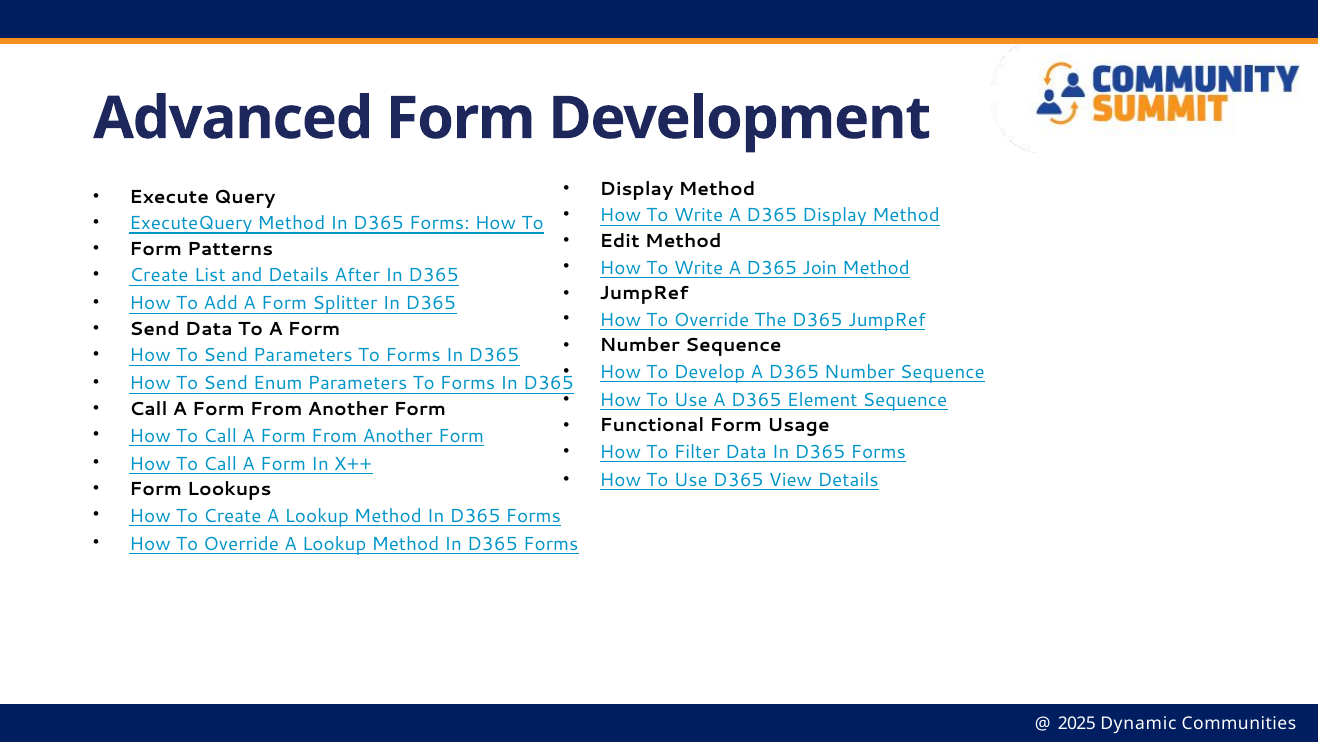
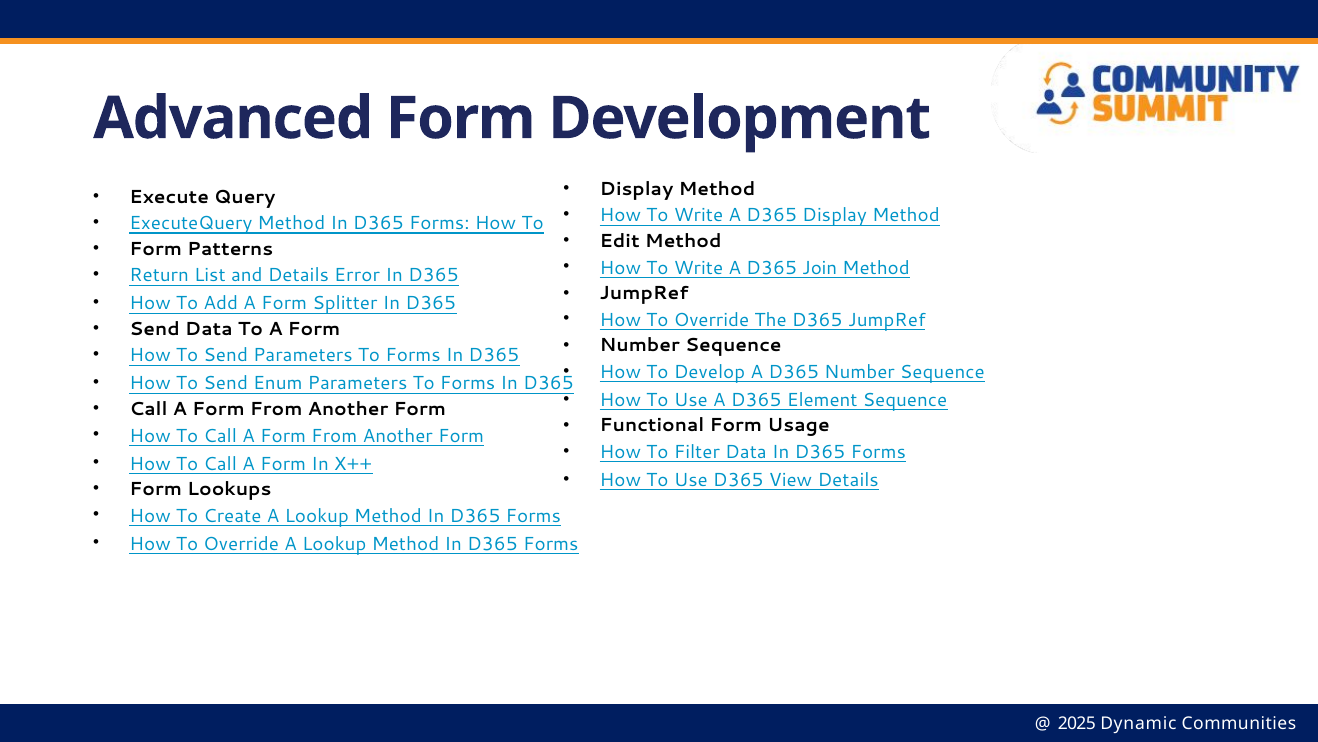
Create: Create -> Return (159, 275)
After: After -> Error (357, 275)
